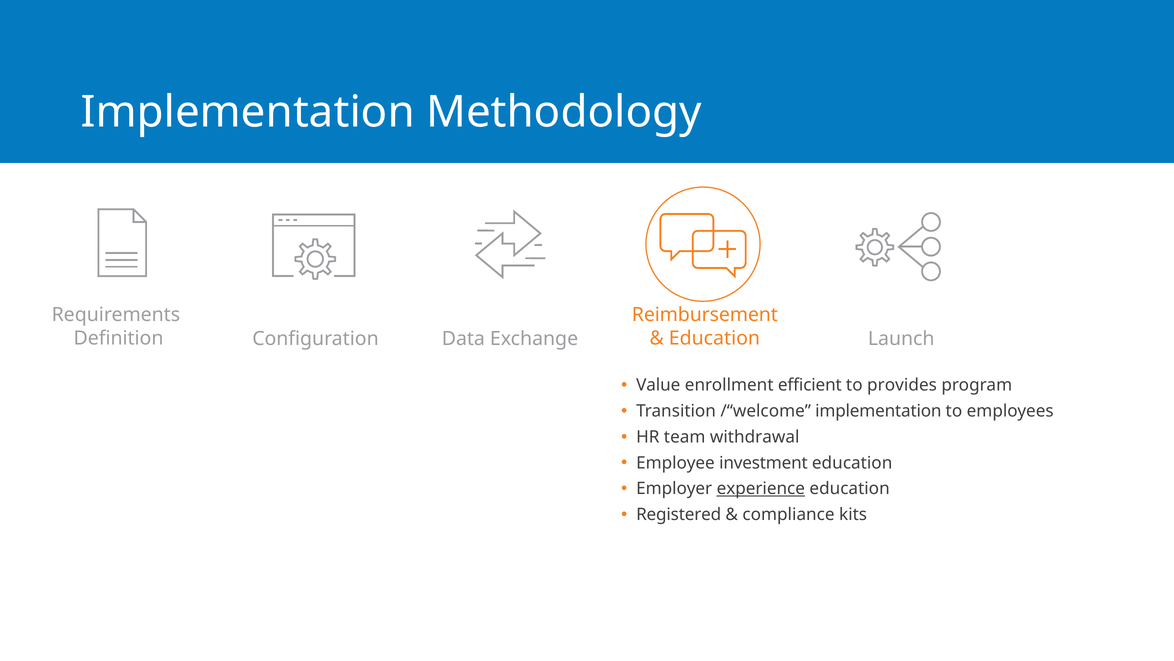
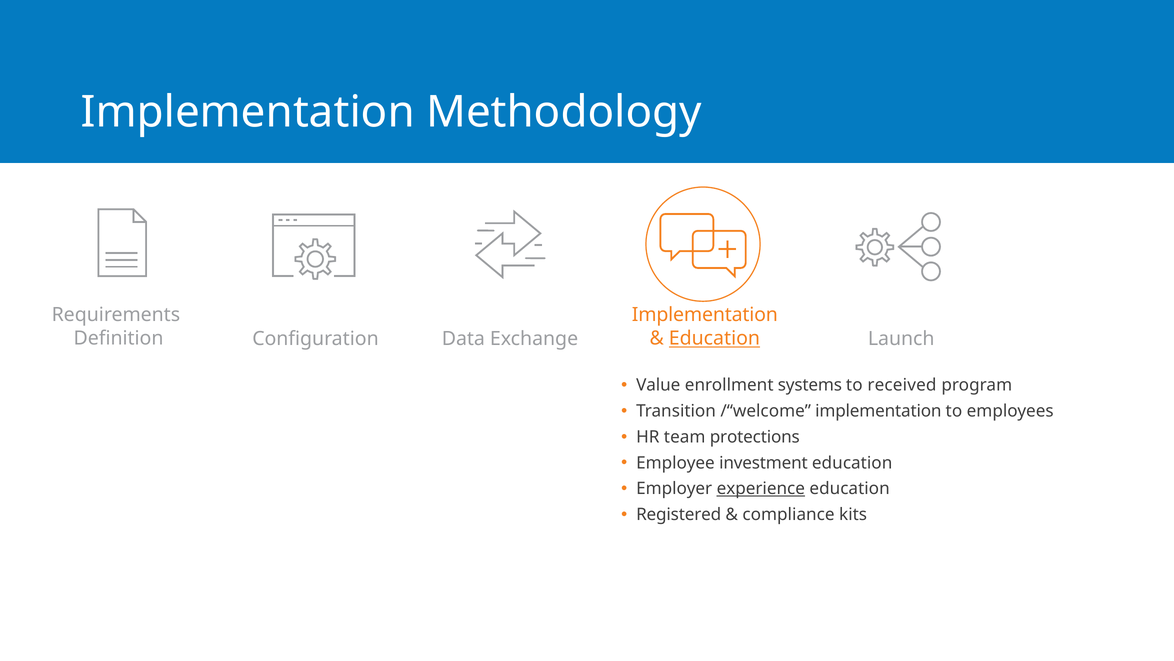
Reimbursement: Reimbursement -> Implementation (705, 315)
Education underline: none -> present (714, 338)
efficient: efficient -> systems (810, 385)
provides: provides -> received (902, 385)
withdrawal: withdrawal -> protections (755, 437)
